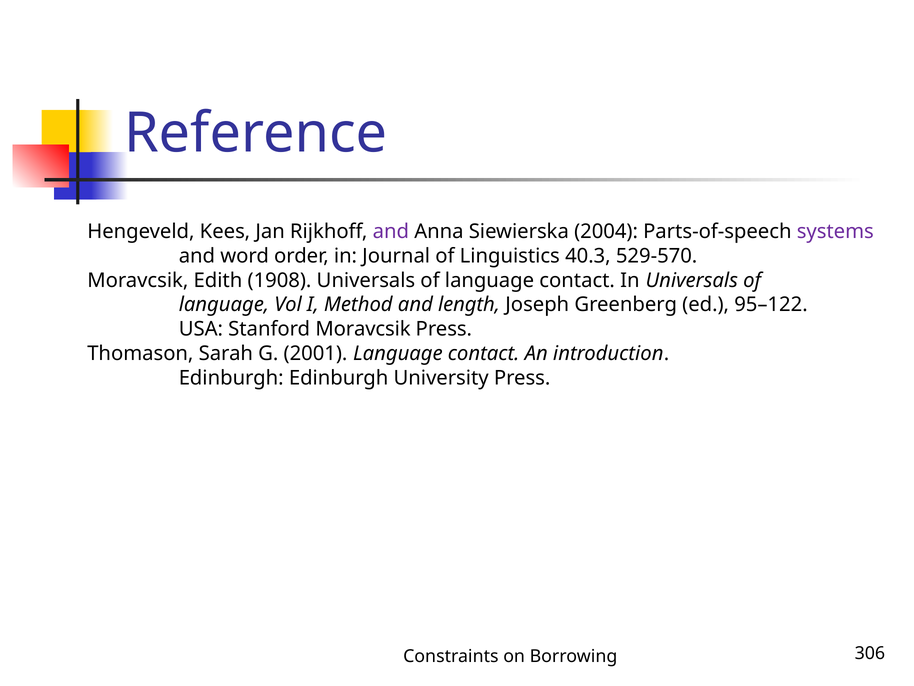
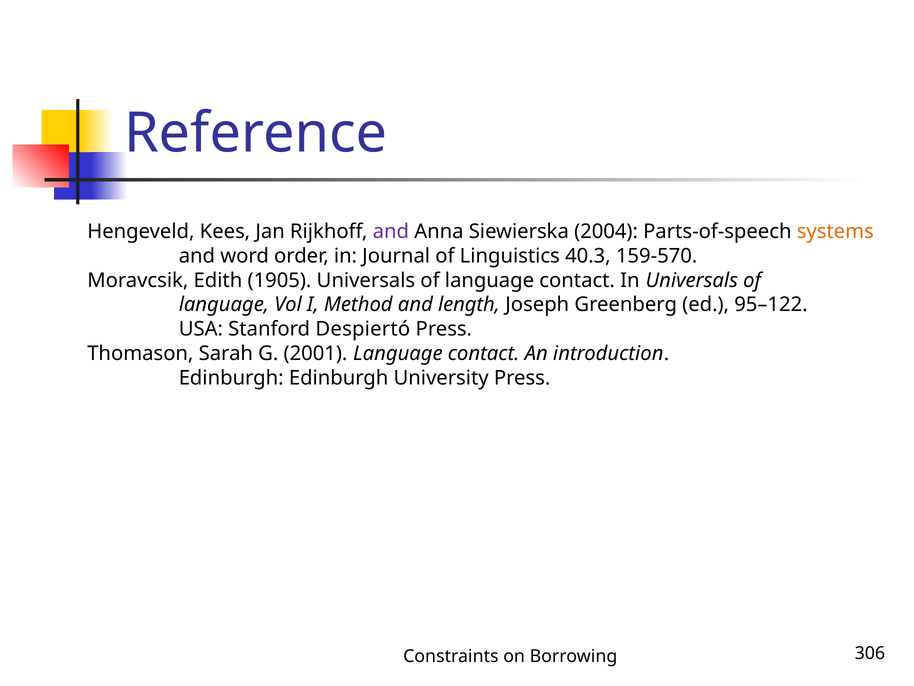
systems colour: purple -> orange (835, 231)
529-570: 529-570 -> 159-570 (657, 256)
1908: 1908 -> 1905 (280, 280)
Stanford Moravcsik: Moravcsik -> Despiertó (363, 329)
